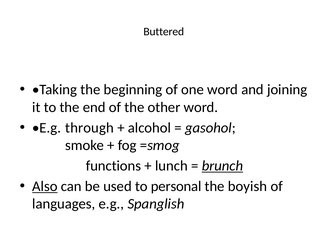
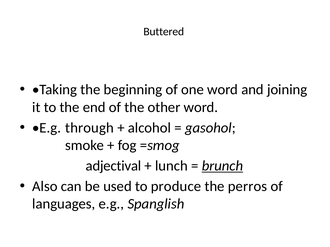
functions: functions -> adjectival (114, 166)
Also underline: present -> none (45, 187)
personal: personal -> produce (176, 187)
boyish: boyish -> perros (247, 187)
